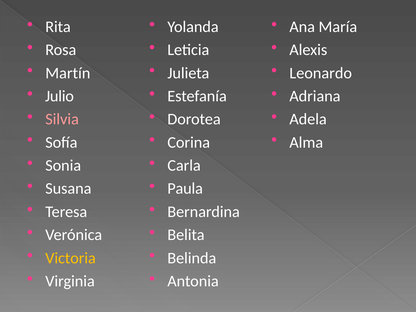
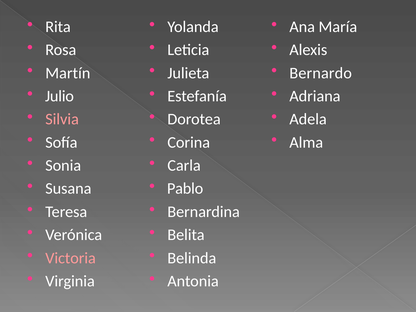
Leonardo: Leonardo -> Bernardo (321, 73)
Paula: Paula -> Pablo (185, 189)
Victoria colour: yellow -> pink (71, 258)
